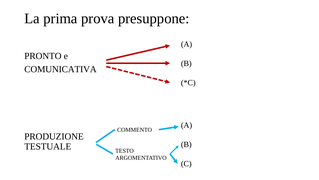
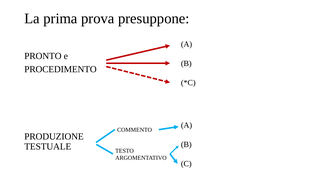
COMUNICATIVA: COMUNICATIVA -> PROCEDIMENTO (60, 69)
